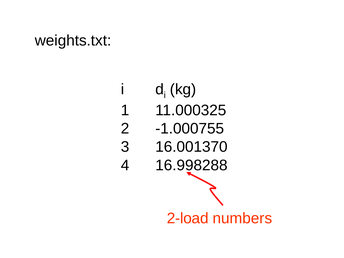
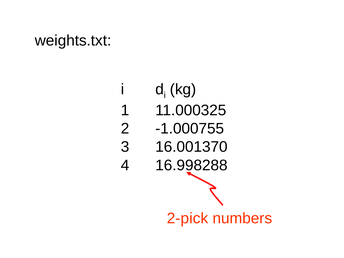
2-load: 2-load -> 2-pick (188, 218)
